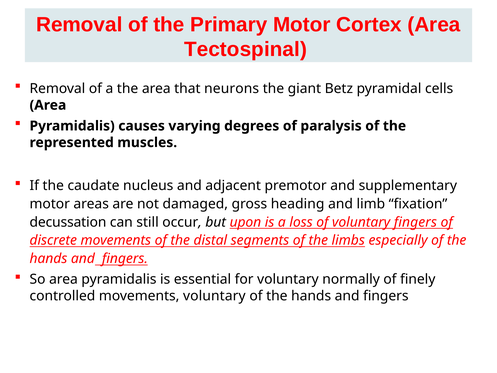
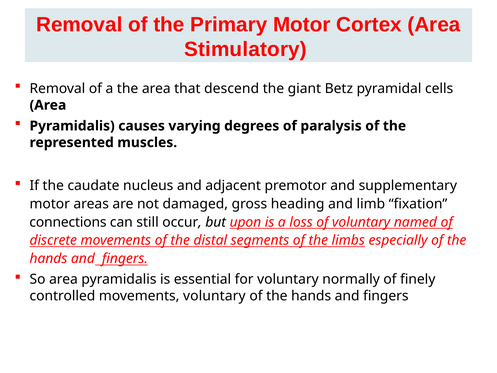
Tectospinal: Tectospinal -> Stimulatory (245, 49)
neurons: neurons -> descend (232, 89)
decussation: decussation -> connections (68, 222)
voluntary fingers: fingers -> named (415, 222)
